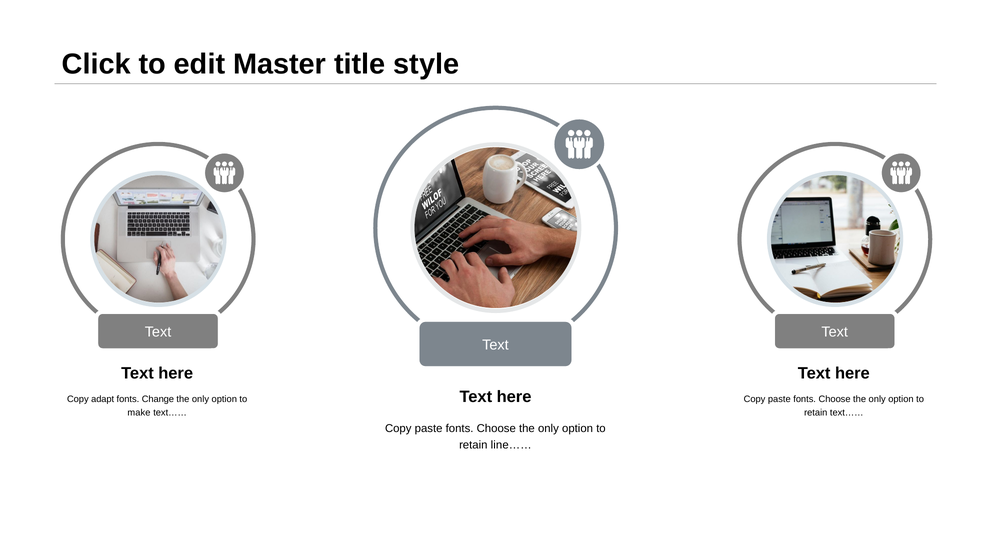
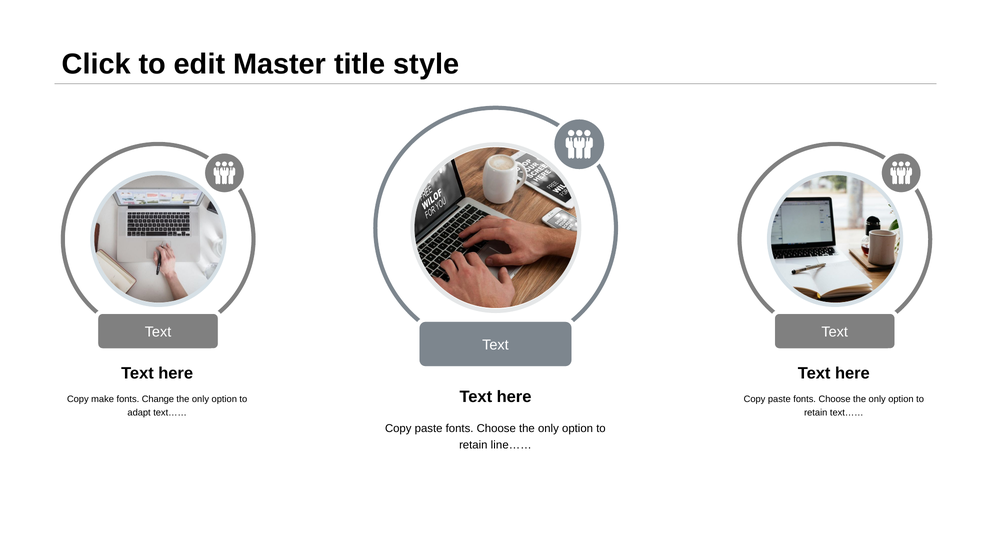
adapt: adapt -> make (103, 399)
make: make -> adapt (139, 413)
